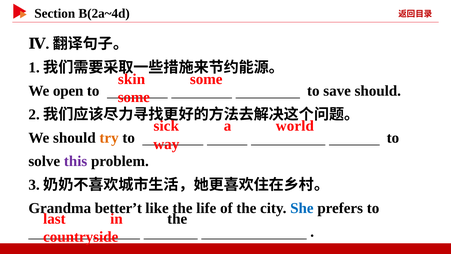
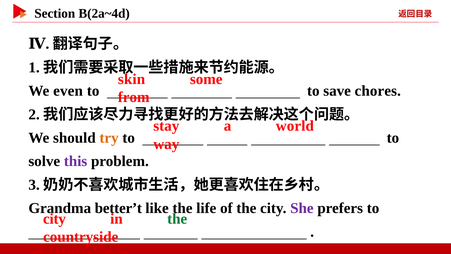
open: open -> even (68, 91)
save should: should -> chores (378, 91)
some: some -> from (134, 97)
sick: sick -> stay (166, 126)
She colour: blue -> purple (302, 208)
last: last -> city (54, 219)
the colour: black -> green (177, 219)
